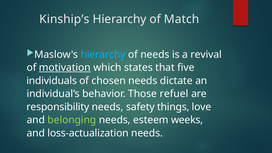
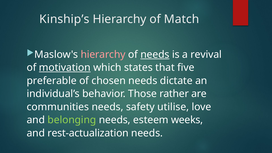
hierarchy colour: light blue -> pink (103, 55)
needs underline: none -> present (155, 55)
individuals: individuals -> preferable (52, 81)
refuel: refuel -> rather (174, 94)
responsibility: responsibility -> communities (58, 107)
things: things -> utilise (173, 107)
loss-actualization: loss-actualization -> rest-actualization (88, 133)
